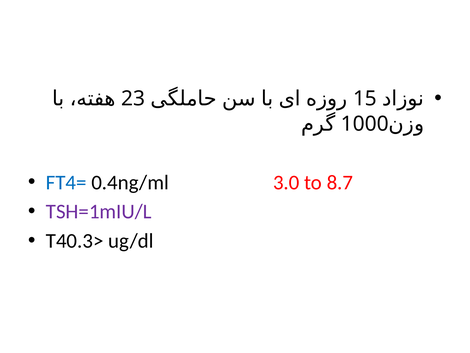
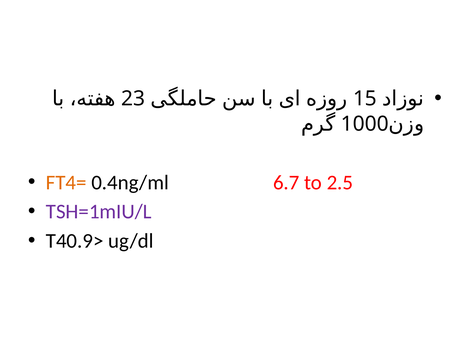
FT4= colour: blue -> orange (66, 182)
3.0: 3.0 -> 6.7 (286, 182)
8.7: 8.7 -> 2.5 (340, 182)
T40.3>: T40.3> -> T40.9> (75, 241)
